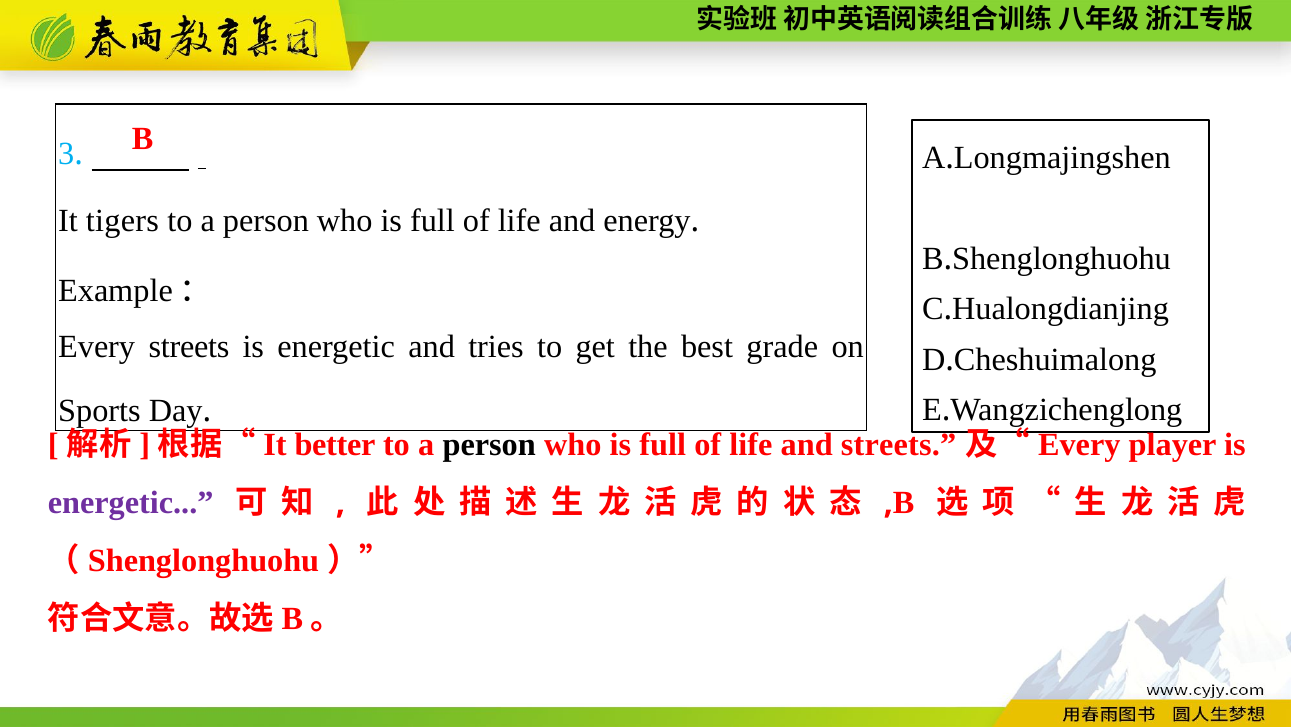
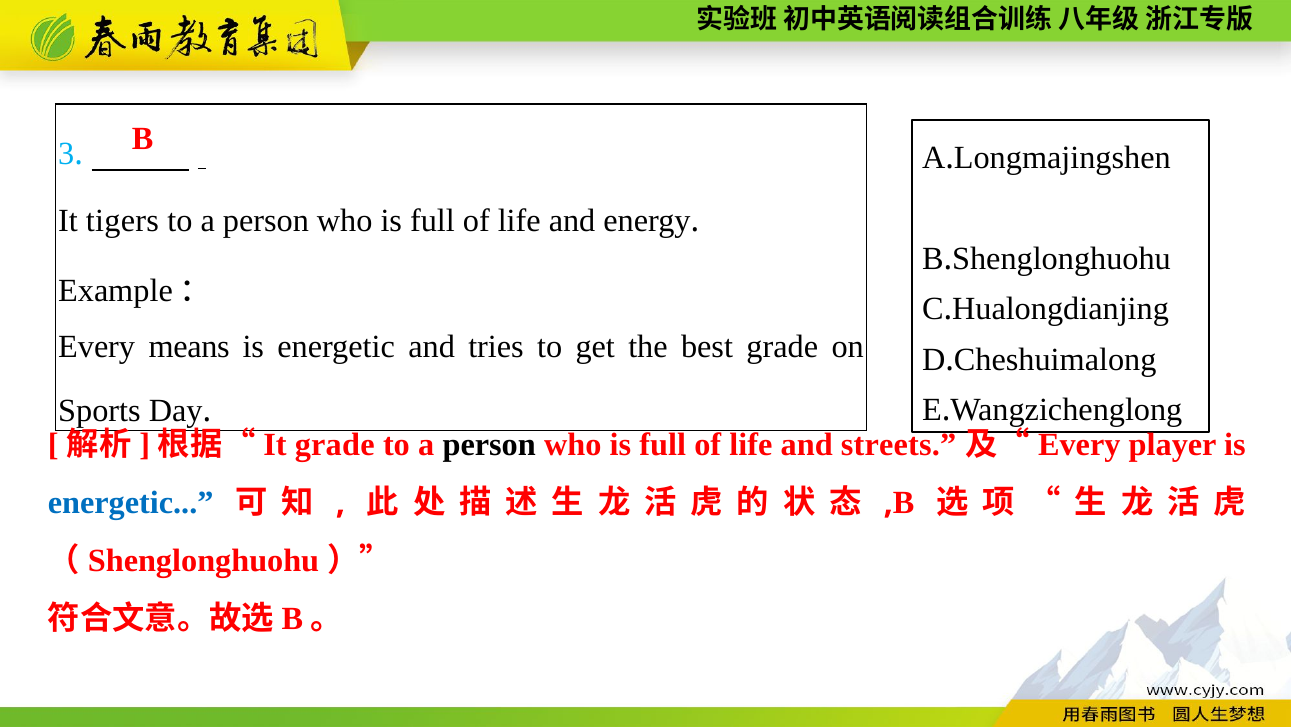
Every streets: streets -> means (189, 347)
better: better -> grade (335, 444)
energetic colour: purple -> blue (131, 502)
